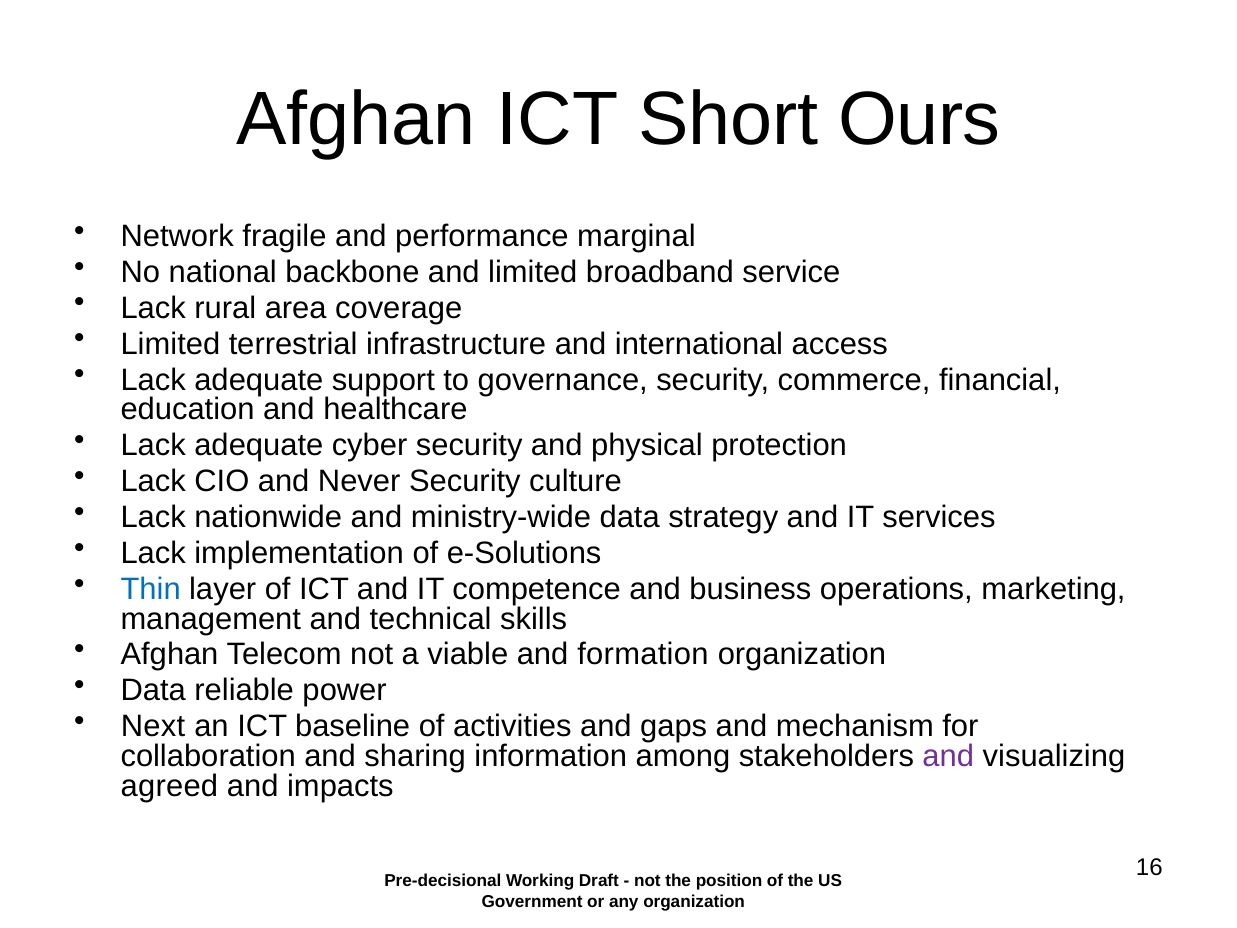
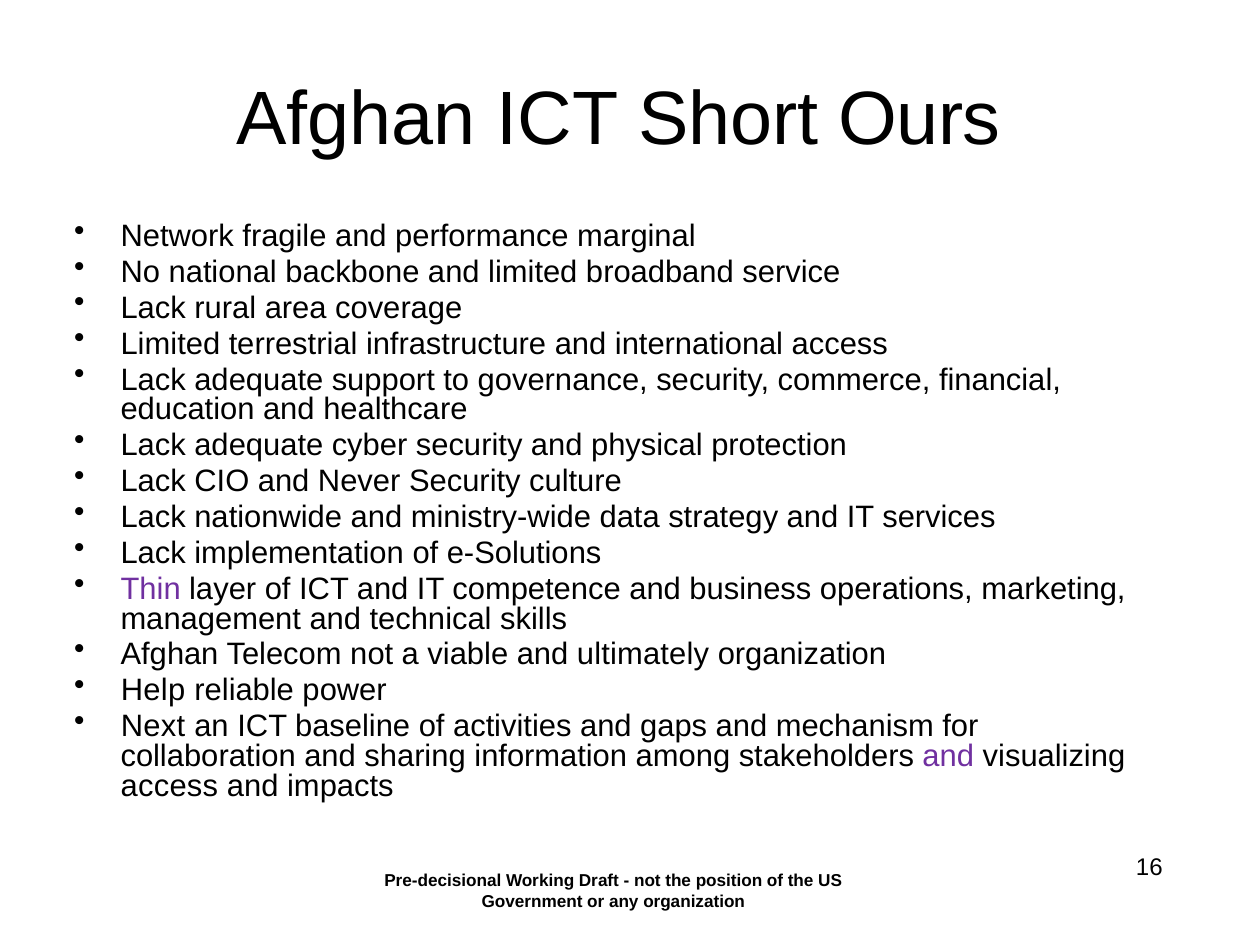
Thin colour: blue -> purple (151, 589)
formation: formation -> ultimately (643, 655)
Data: Data -> Help (153, 690)
agreed: agreed -> access (169, 786)
